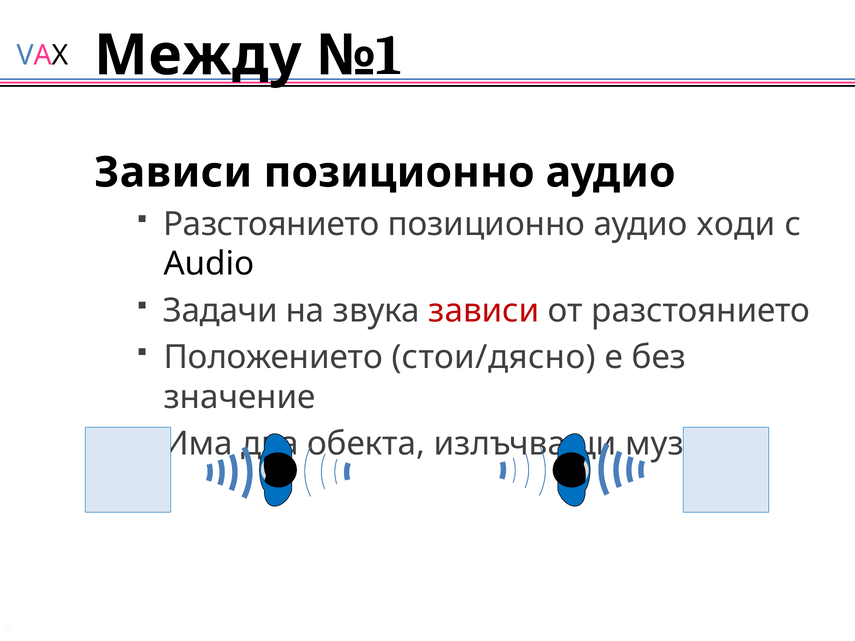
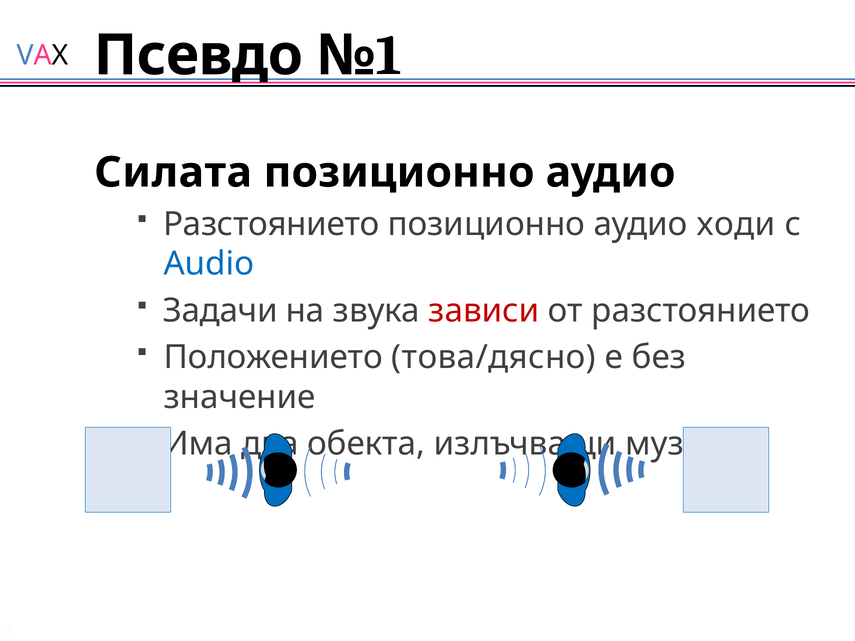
Между: Между -> Псевдо (198, 55)
Зависи: Зависи -> Силата (173, 173)
Audio colour: black -> blue (209, 264)
стои/дясно: стои/дясно -> това/дясно (494, 357)
